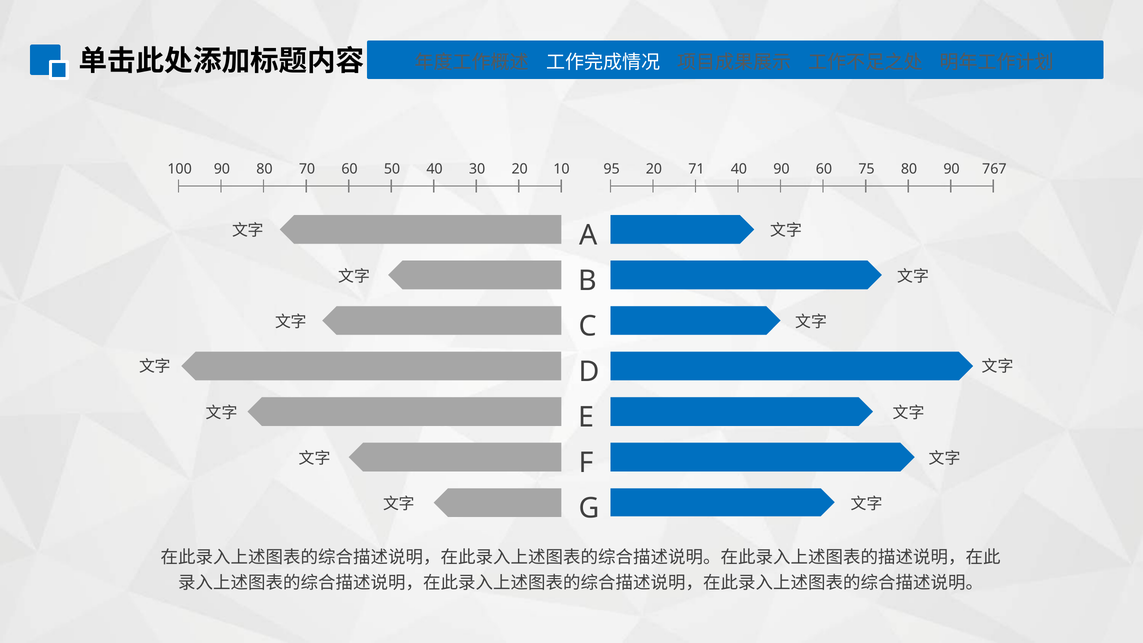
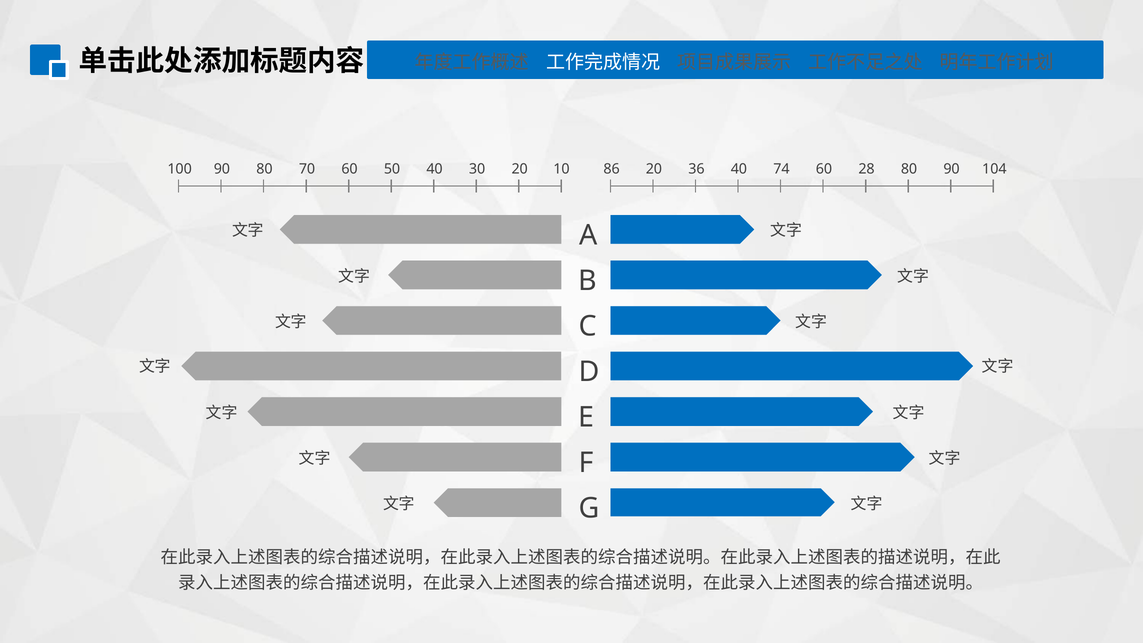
95: 95 -> 86 (612, 169)
71: 71 -> 36 (696, 169)
40 90: 90 -> 74 (781, 169)
75: 75 -> 28 (867, 169)
767: 767 -> 104 (994, 169)
